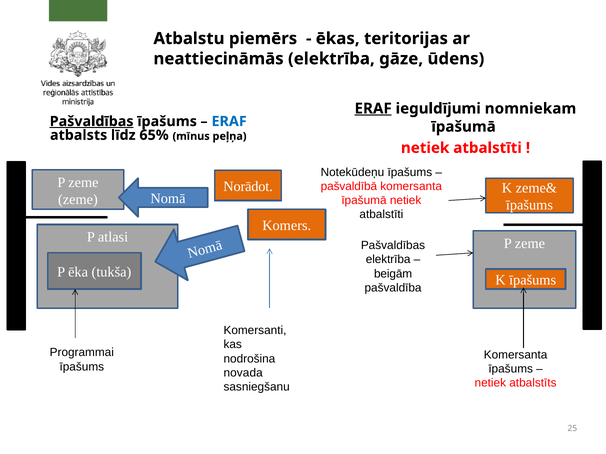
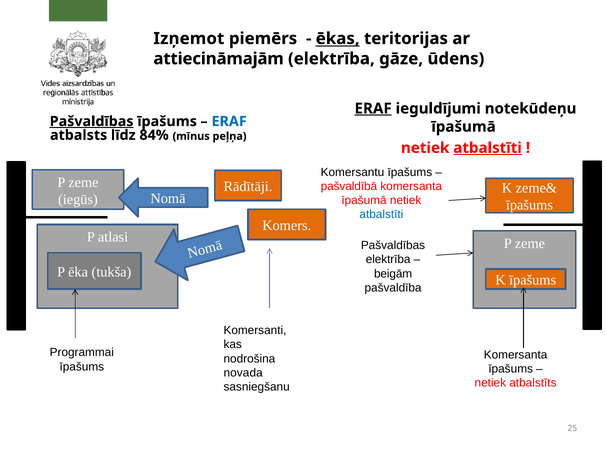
Atbalstu: Atbalstu -> Izņemot (189, 39)
ēkas underline: none -> present (338, 39)
neattiecināmās: neattiecināmās -> attiecināmajām (219, 59)
nomniekam: nomniekam -> notekūdeņu (531, 109)
65%: 65% -> 84% (154, 135)
atbalstīti underline: none -> present (488, 148)
Notekūdeņu: Notekūdeņu -> Komersantu (352, 172)
Norādot: Norādot -> Rādītāji (248, 187)
zeme: zeme -> iegūs (78, 200)
atbalstīti colour: black -> blue (381, 215)
